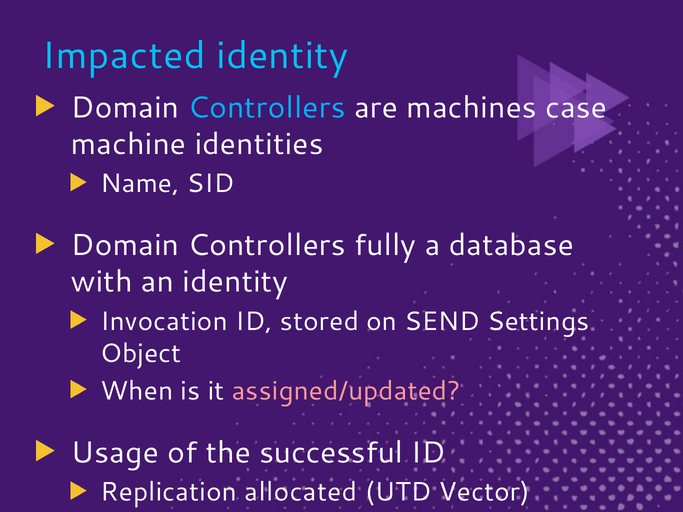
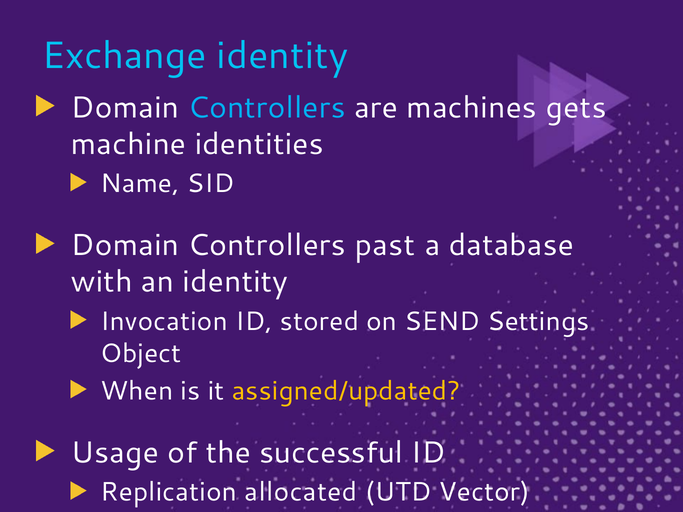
Impacted: Impacted -> Exchange (124, 56)
case: case -> gets (576, 108)
fully: fully -> past (385, 246)
assigned/updated colour: pink -> yellow (346, 391)
